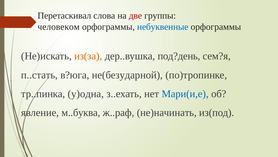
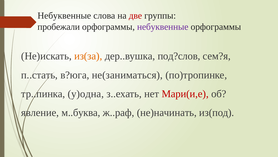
Перетаскивал: Перетаскивал -> Небуквенные (64, 16)
человеком: человеком -> пробежали (59, 27)
небуквенные colour: blue -> purple (163, 27)
под?день: под?день -> под?слов (179, 56)
не(безударной: не(безударной -> не(заниматься (127, 75)
Мари(и,е colour: blue -> red (185, 93)
